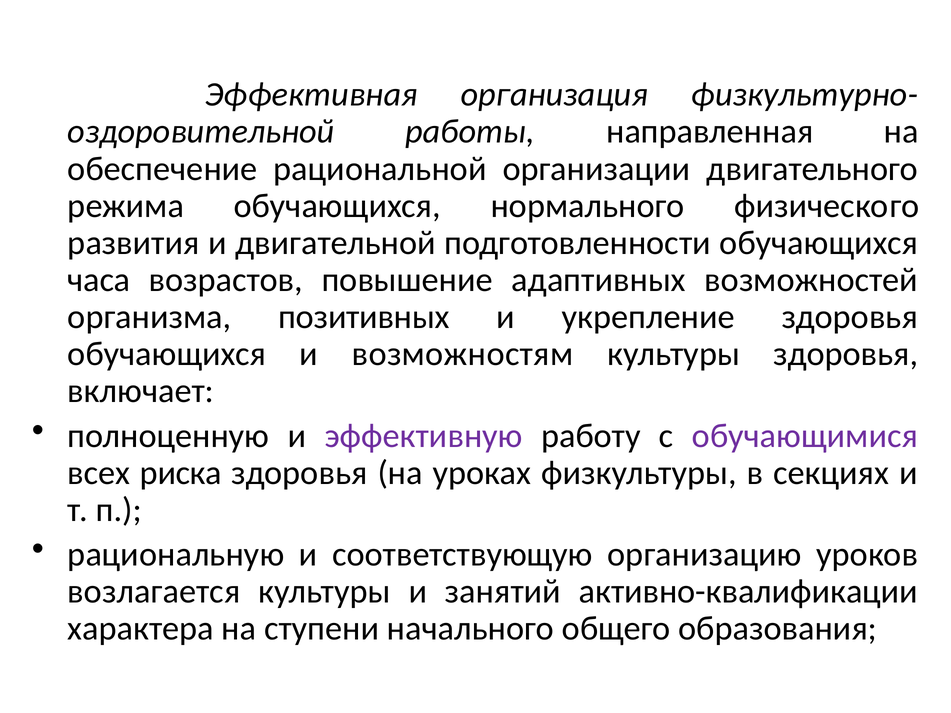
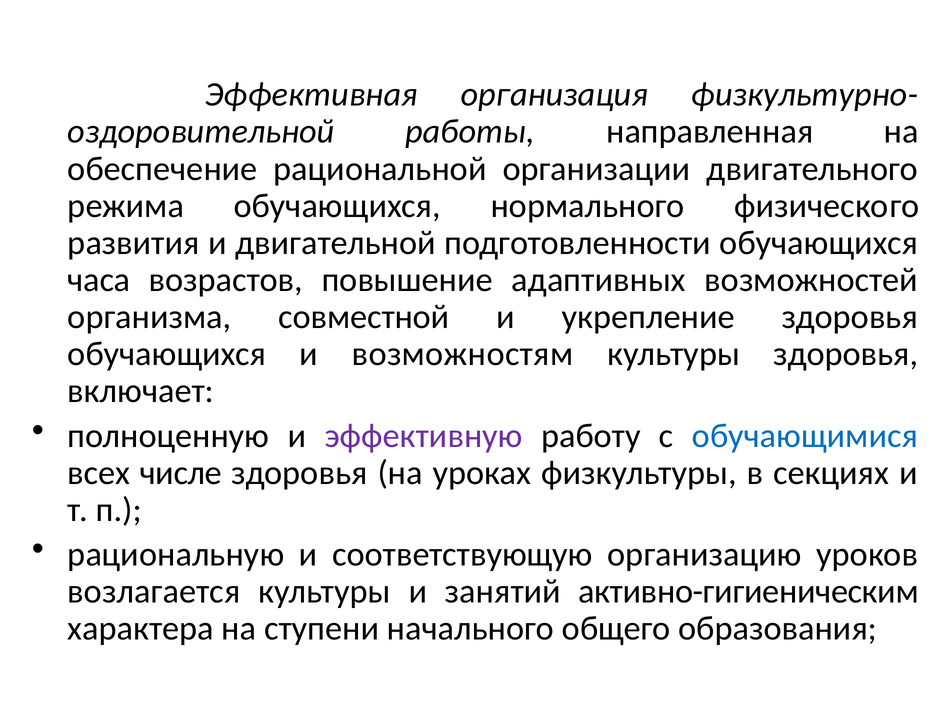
позитивных: позитивных -> совместной (364, 317)
обучающимися colour: purple -> blue (805, 436)
риска: риска -> числе (181, 473)
активно-квалификации: активно-квалификации -> активно-гигиеническим (749, 592)
